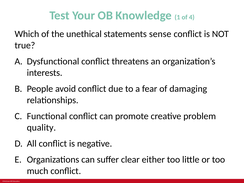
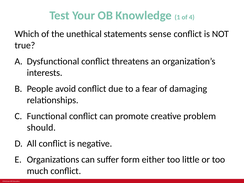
quality: quality -> should (41, 128)
clear: clear -> form (130, 160)
